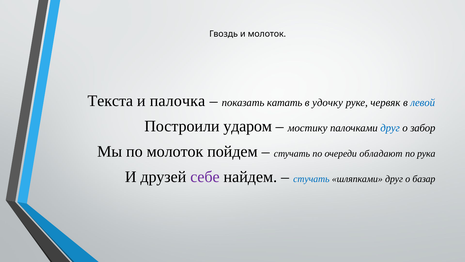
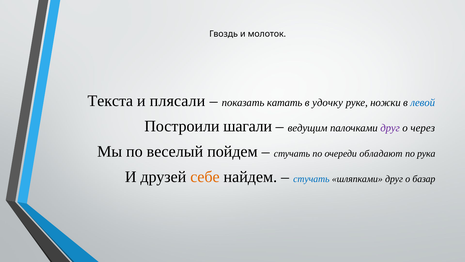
палочка: палочка -> плясали (177, 101)
червяк: червяк -> ножки (385, 102)
ударом: ударом -> шагали (248, 126)
мостику: мостику -> ведущим (308, 128)
друг colour: blue -> purple (390, 128)
забор: забор -> через (423, 128)
по молоток: молоток -> веселый (175, 151)
себе colour: purple -> orange (205, 176)
